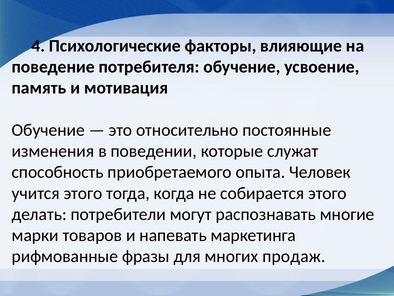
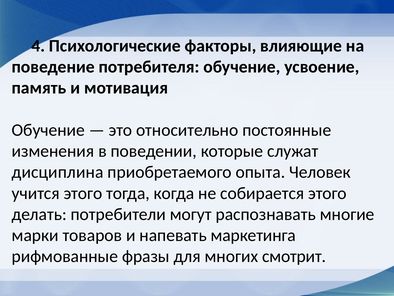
способность: способность -> дисциплина (58, 172)
продаж: продаж -> смотрит (294, 256)
